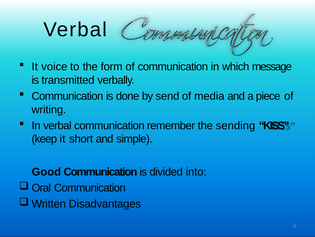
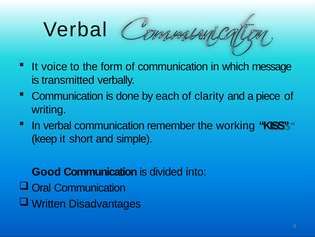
send: send -> each (167, 96)
media: media -> clarity (209, 96)
sending: sending -> working (235, 125)
